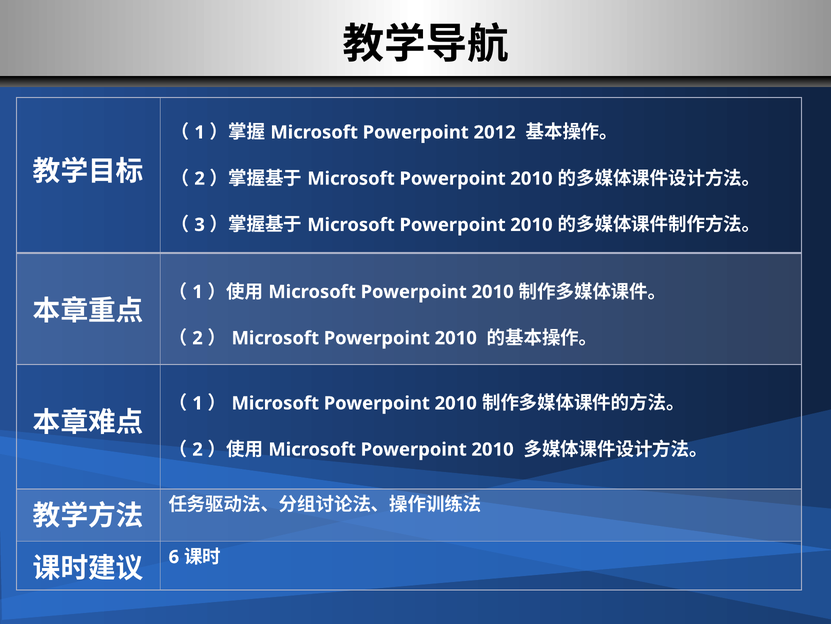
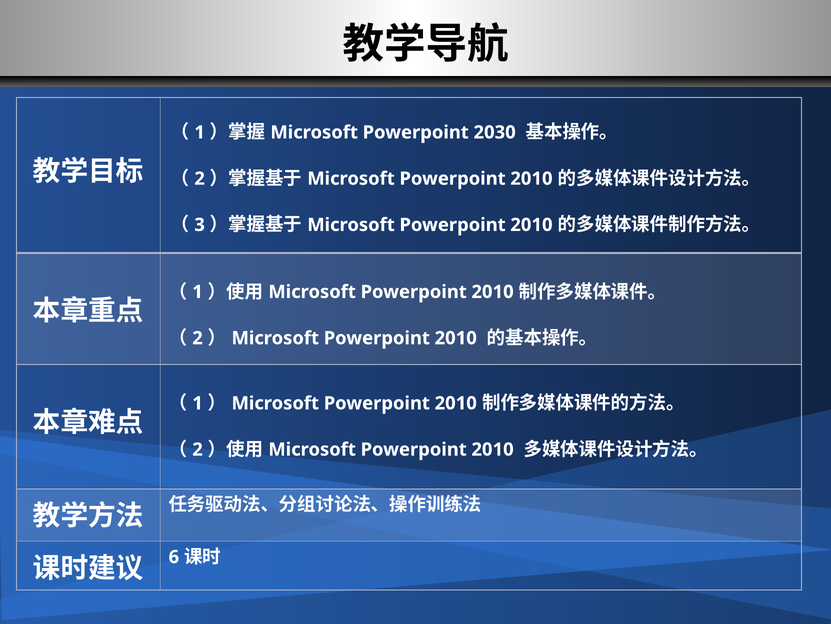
2012: 2012 -> 2030 (495, 132)
